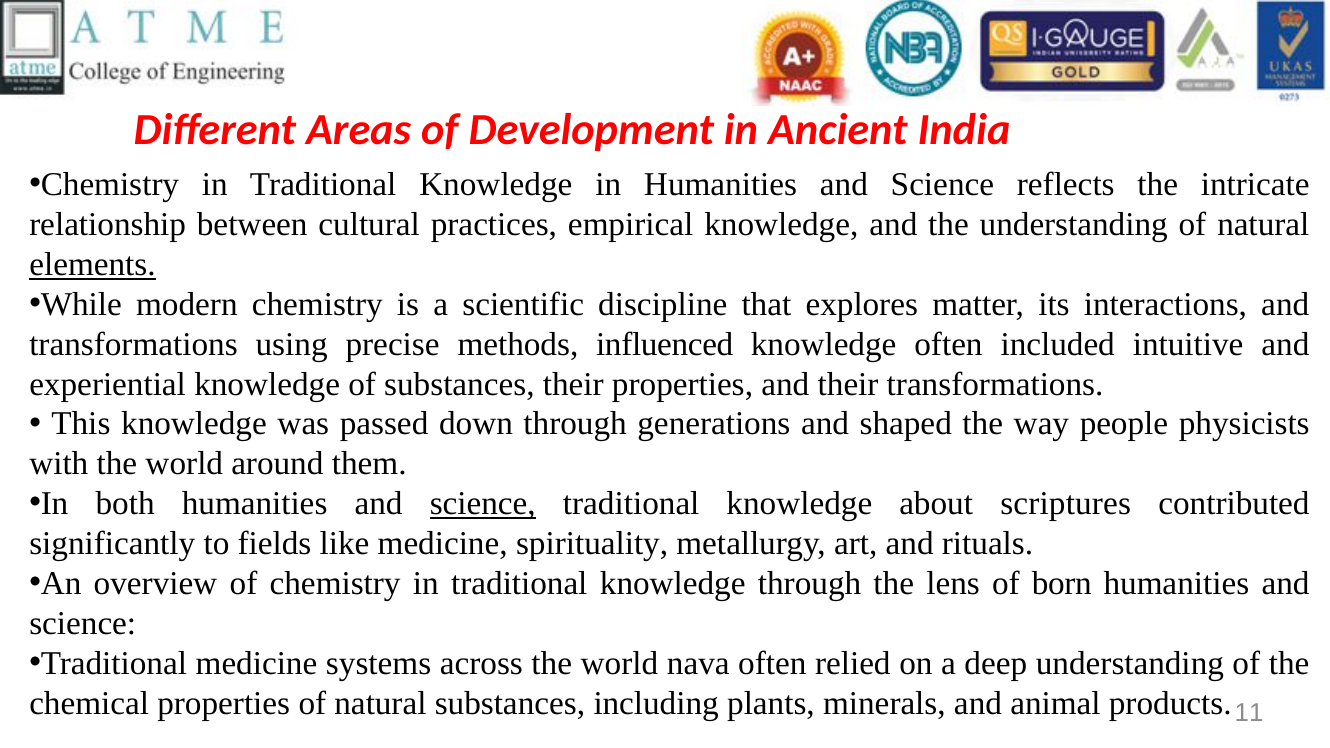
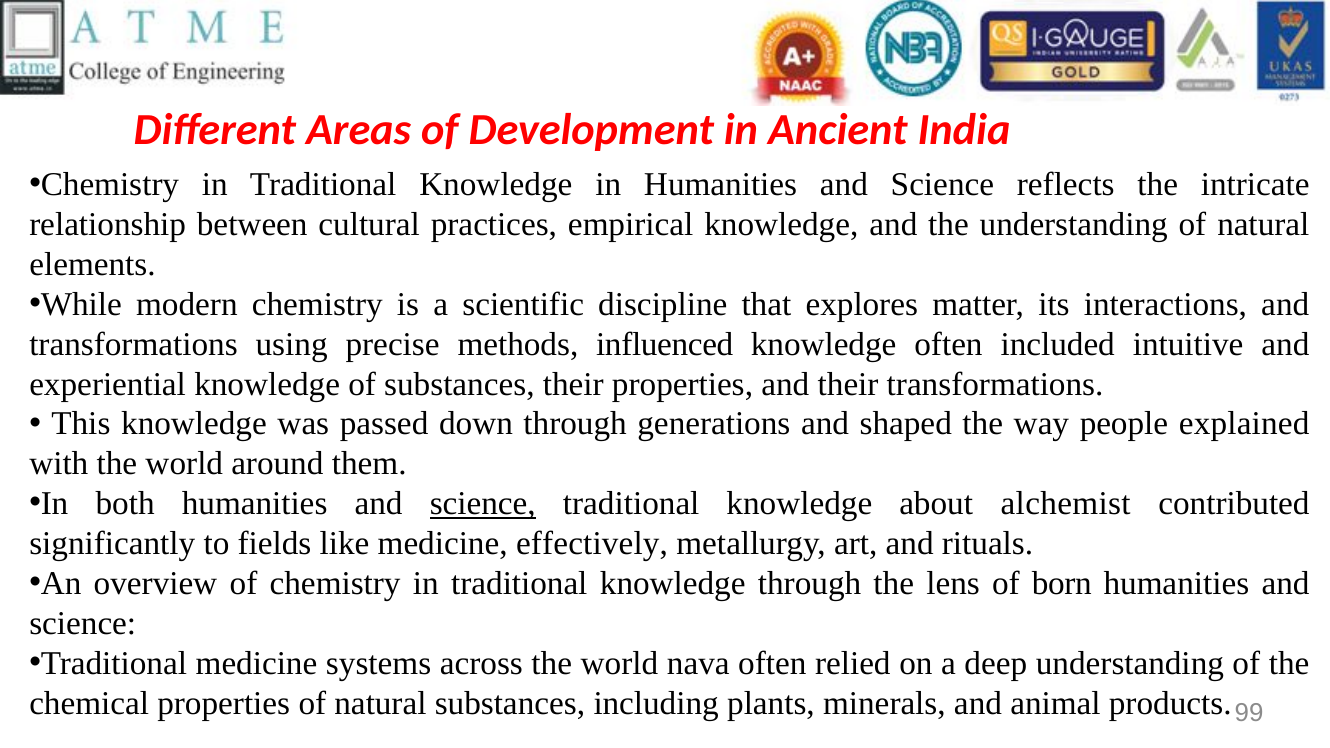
elements underline: present -> none (93, 264)
physicists: physicists -> explained (1244, 424)
scriptures: scriptures -> alchemist (1066, 504)
spirituality: spirituality -> effectively (592, 544)
11: 11 -> 99 (1249, 713)
